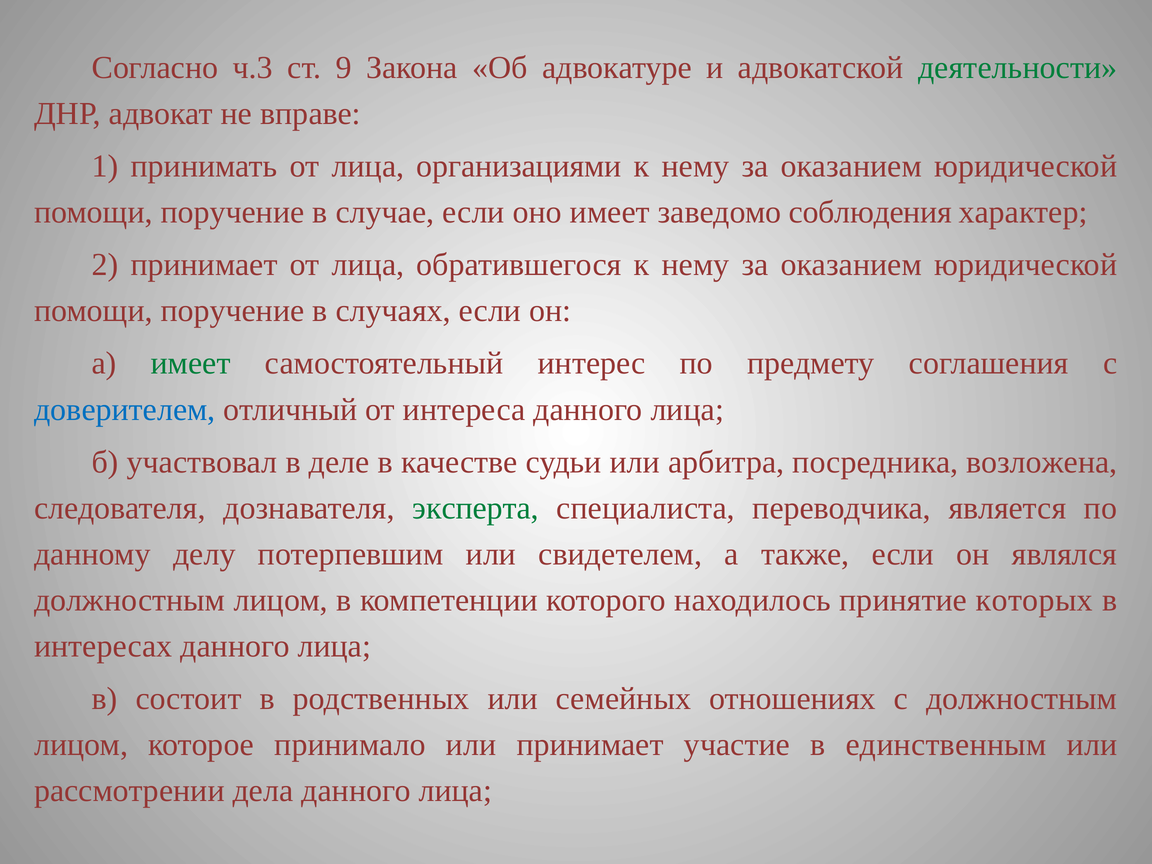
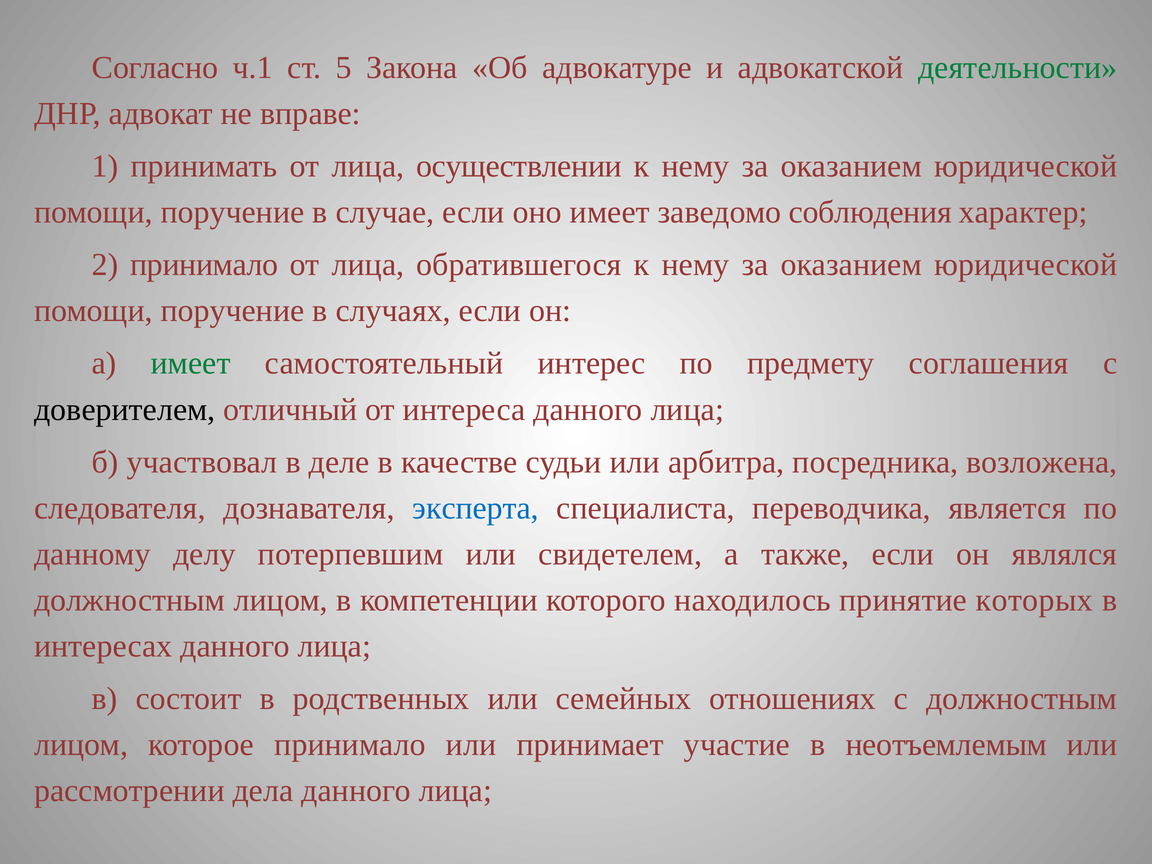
ч.3: ч.3 -> ч.1 (253, 68)
9: 9 -> 5 (344, 68)
организациями: организациями -> осуществлении (519, 166)
2 принимает: принимает -> принимало (204, 265)
доверителем colour: blue -> black (125, 409)
эксперта colour: green -> blue (476, 508)
единственным: единственным -> неотъемлемым (946, 745)
